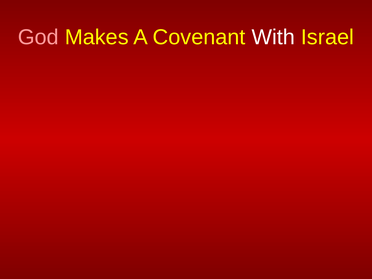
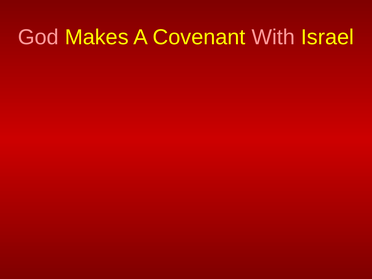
With colour: white -> pink (273, 37)
